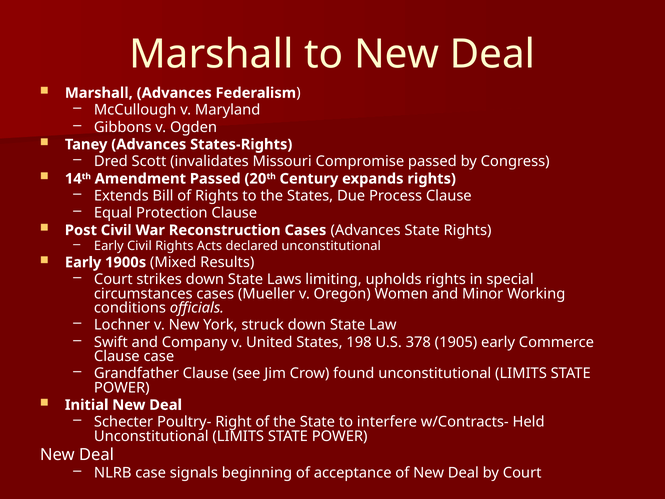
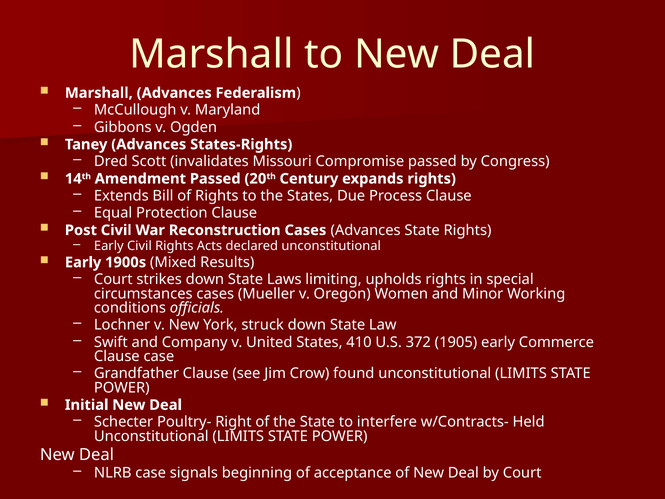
198: 198 -> 410 (359, 342)
378: 378 -> 372 (418, 342)
